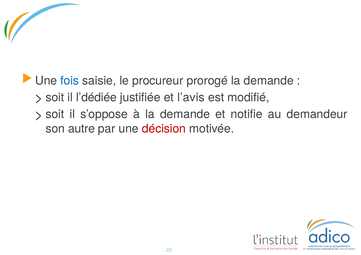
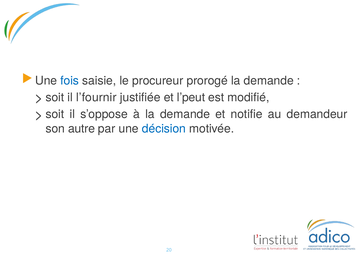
l’dédiée: l’dédiée -> l’fournir (96, 97)
l’avis: l’avis -> l’peut (191, 97)
décision colour: red -> blue (164, 129)
